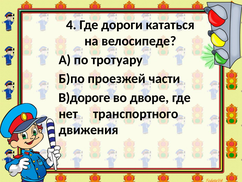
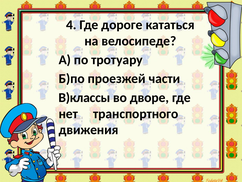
дороги: дороги -> дороге (122, 25)
В)дороге: В)дороге -> В)классы (84, 97)
